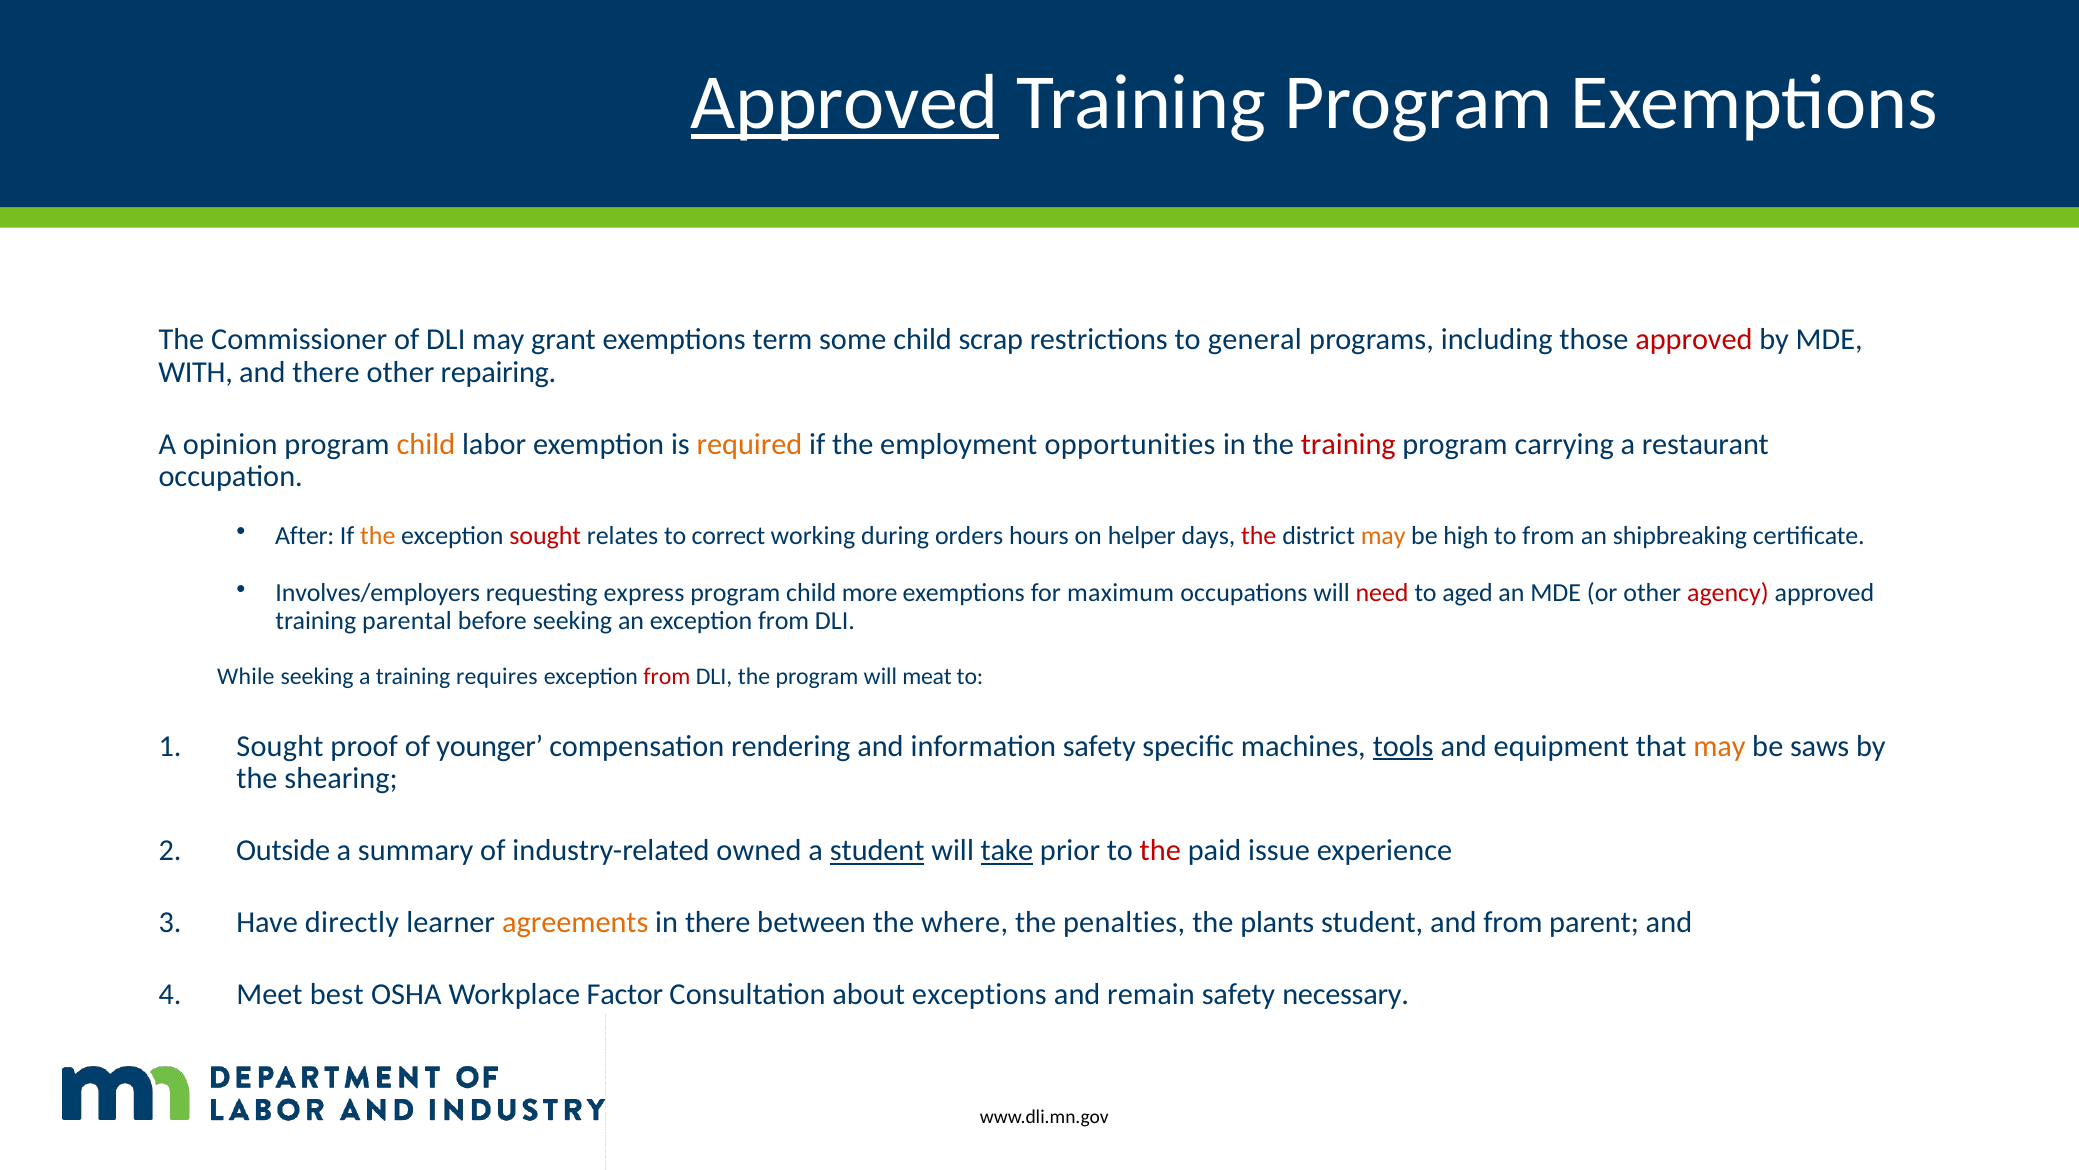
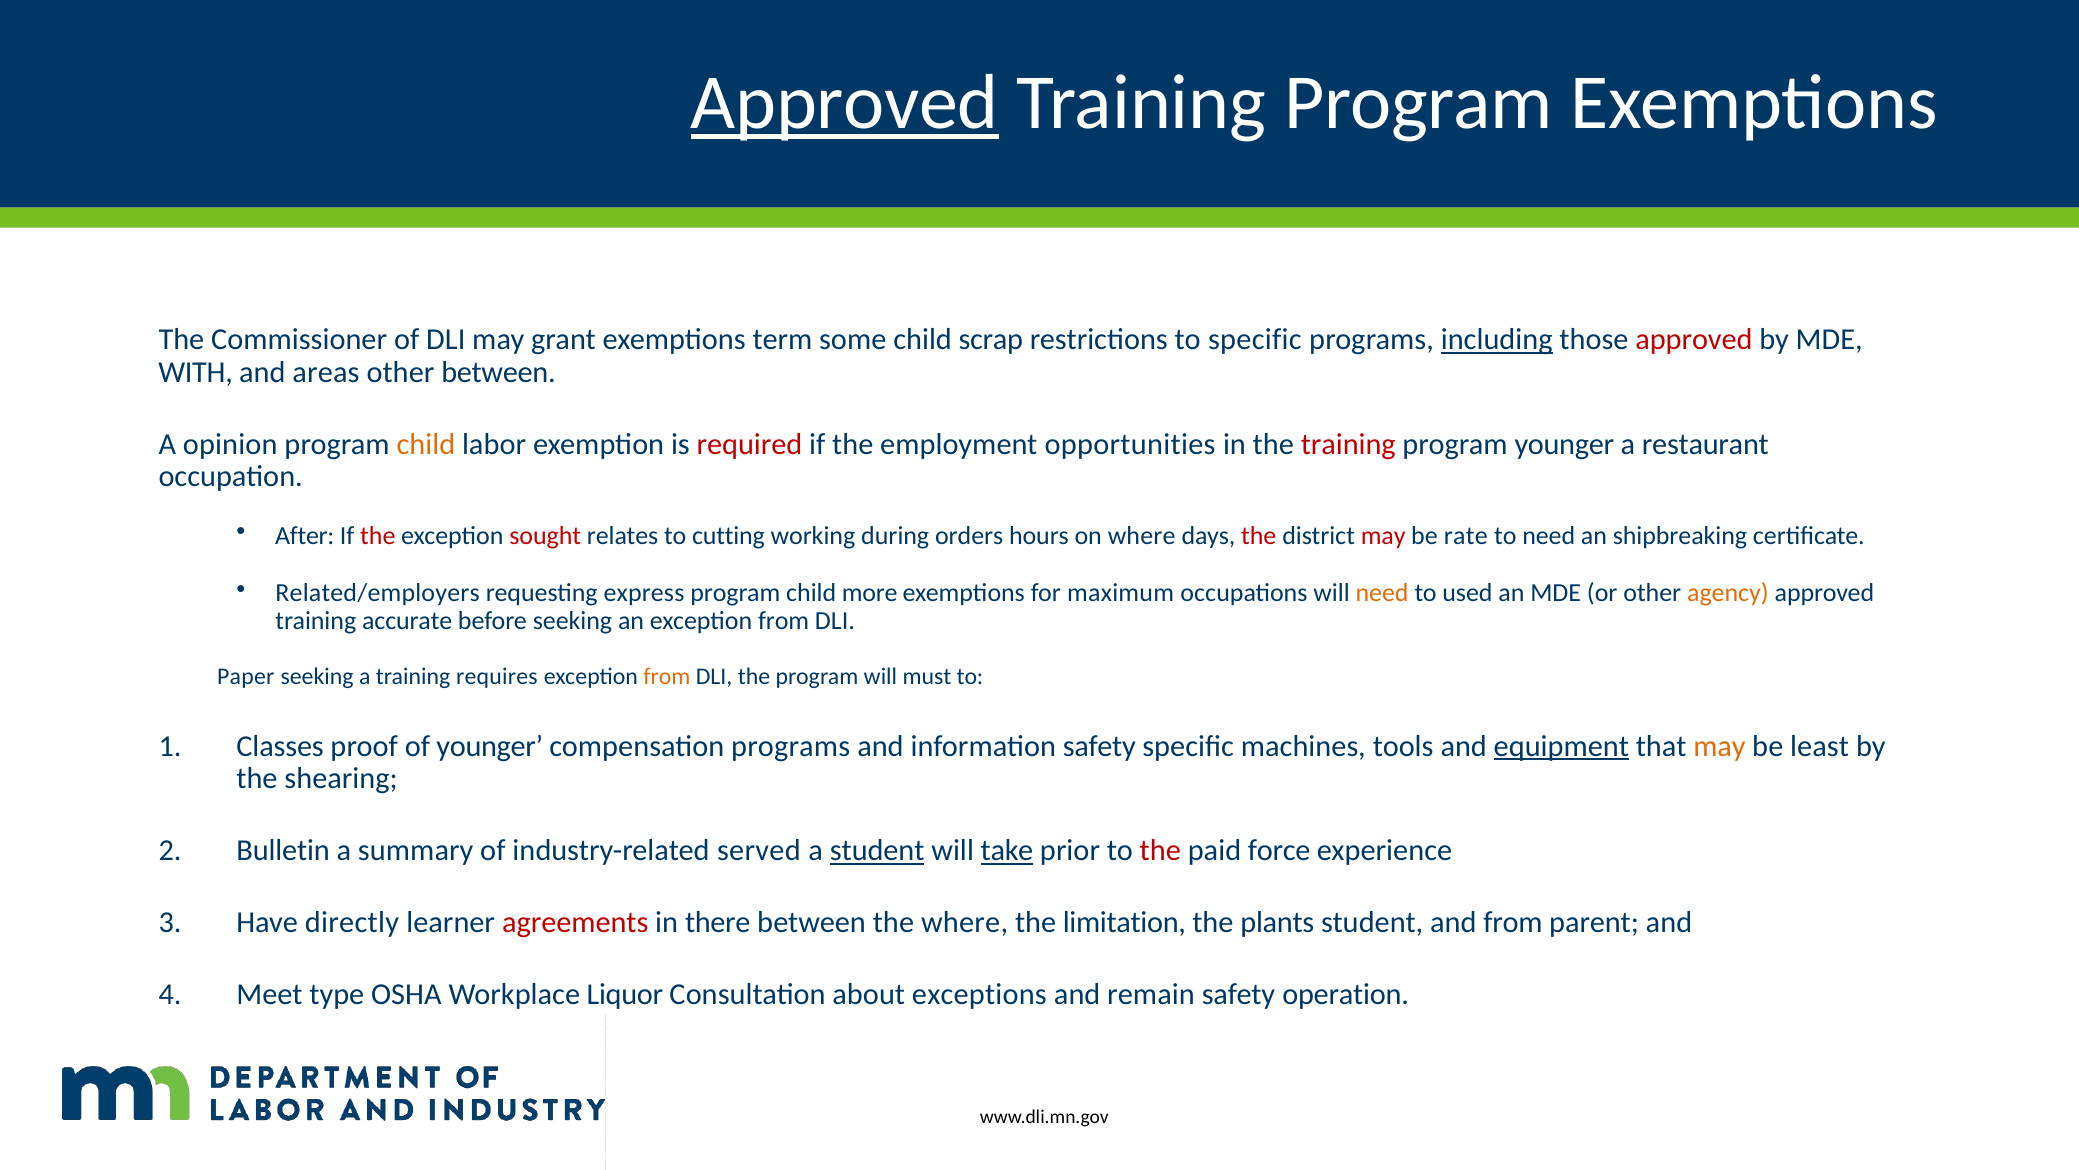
to general: general -> specific (1255, 339)
including underline: none -> present (1497, 339)
and there: there -> areas (326, 372)
other repairing: repairing -> between (498, 372)
required colour: orange -> red (749, 444)
program carrying: carrying -> younger (1564, 444)
the colour: orange -> red (378, 536)
correct: correct -> cutting (728, 536)
on helper: helper -> where (1142, 536)
may colour: orange -> red (1383, 536)
high: high -> rate (1466, 536)
to from: from -> need (1549, 536)
Involves/employers: Involves/employers -> Related/employers (378, 593)
need colour: red -> orange (1382, 593)
aged: aged -> used (1467, 593)
agency colour: red -> orange (1728, 593)
parental: parental -> accurate (407, 621)
While: While -> Paper (246, 677)
from colour: red -> orange (667, 677)
meat: meat -> must (927, 677)
Sought: Sought -> Classes (280, 746)
compensation rendering: rendering -> programs (791, 746)
tools underline: present -> none (1403, 746)
equipment underline: none -> present (1561, 746)
saws: saws -> least (1820, 746)
Outside: Outside -> Bulletin (283, 850)
owned: owned -> served (759, 850)
issue: issue -> force (1279, 850)
agreements colour: orange -> red (575, 922)
penalties: penalties -> limitation (1124, 922)
best: best -> type (337, 994)
Factor: Factor -> Liquor (625, 994)
necessary: necessary -> operation (1346, 994)
